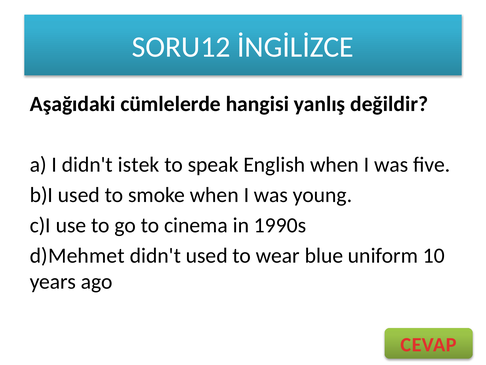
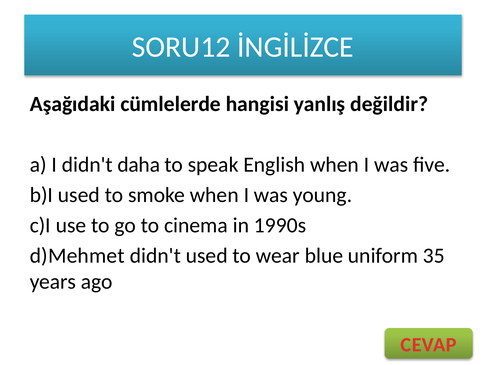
istek: istek -> daha (139, 165)
10: 10 -> 35 (434, 255)
